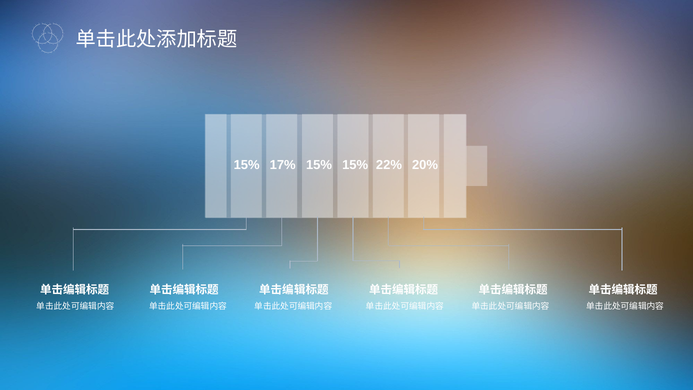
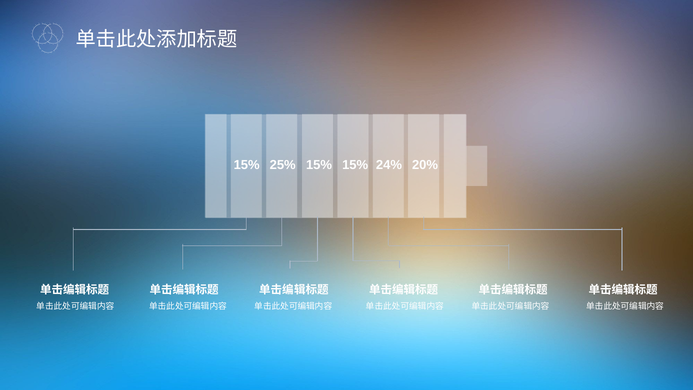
17%: 17% -> 25% (283, 165)
22%: 22% -> 24% (389, 165)
